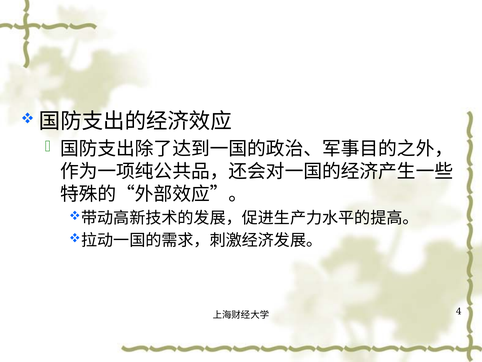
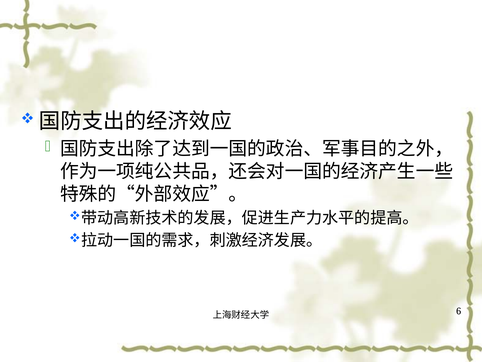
4: 4 -> 6 (459, 311)
